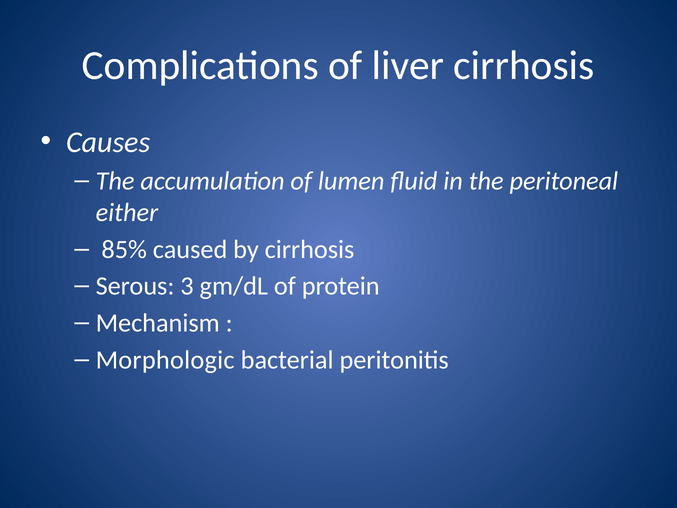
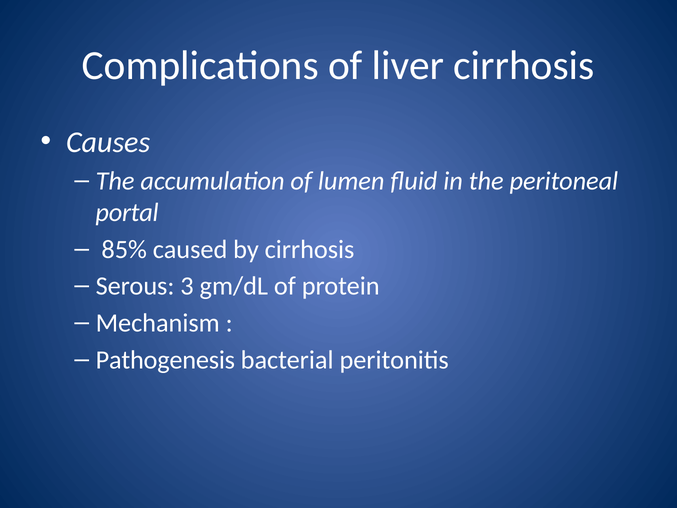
either: either -> portal (127, 212)
Morphologic: Morphologic -> Pathogenesis (165, 360)
